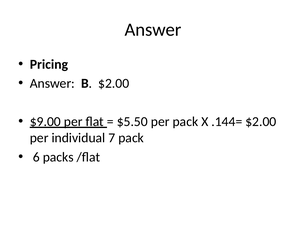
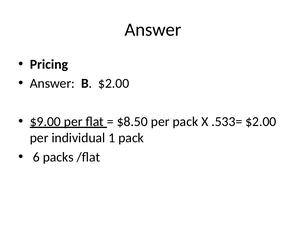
$5.50: $5.50 -> $8.50 (132, 121)
.144=: .144= -> .533= (227, 121)
7: 7 -> 1 (112, 138)
